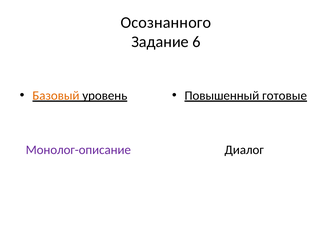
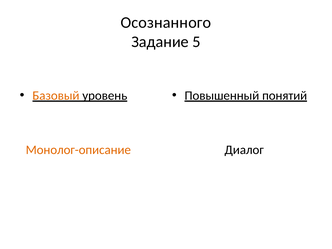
6: 6 -> 5 (197, 42)
готовые: готовые -> понятий (285, 96)
Монолог-описание colour: purple -> orange (78, 150)
